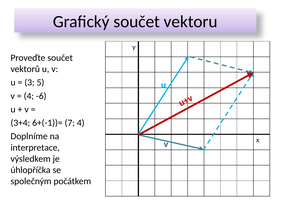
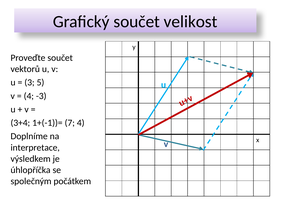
vektoru: vektoru -> velikost (191, 22)
-6: -6 -> -3 (41, 96)
6+(-1))=: 6+(-1))= -> 1+(-1))= (47, 123)
